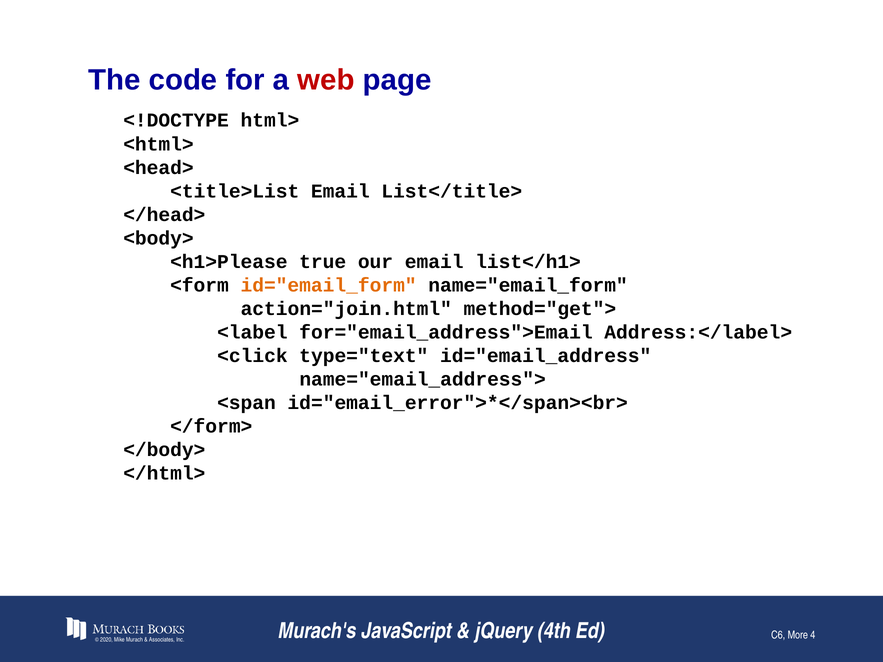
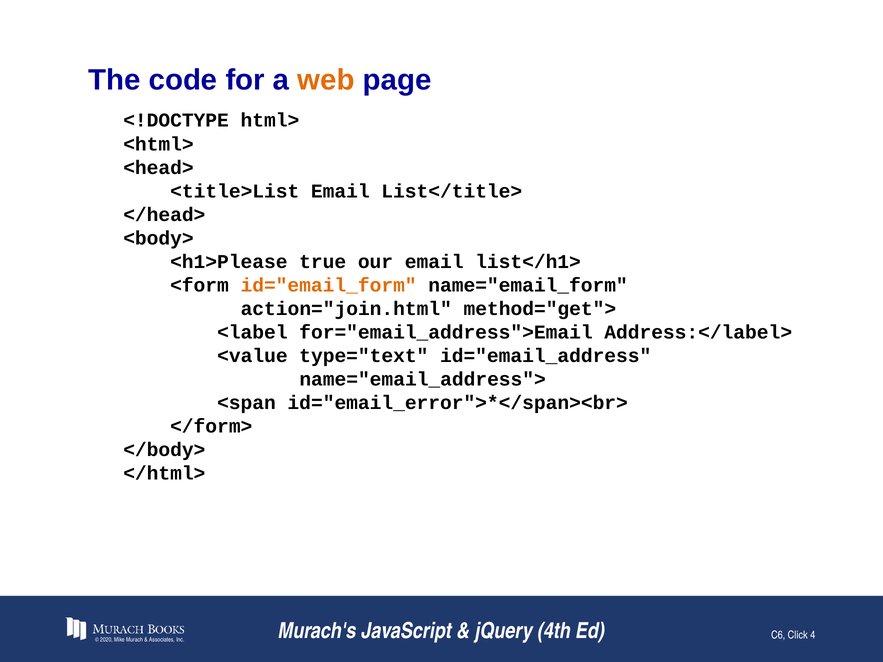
web colour: red -> orange (326, 80)
<click: <click -> <value (252, 356)
More: More -> Click (798, 635)
